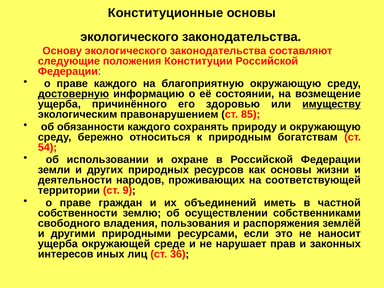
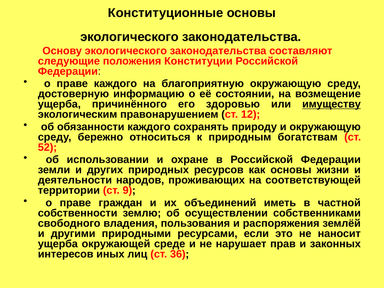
достоверную underline: present -> none (73, 94)
85: 85 -> 12 (251, 114)
54: 54 -> 52 (47, 147)
